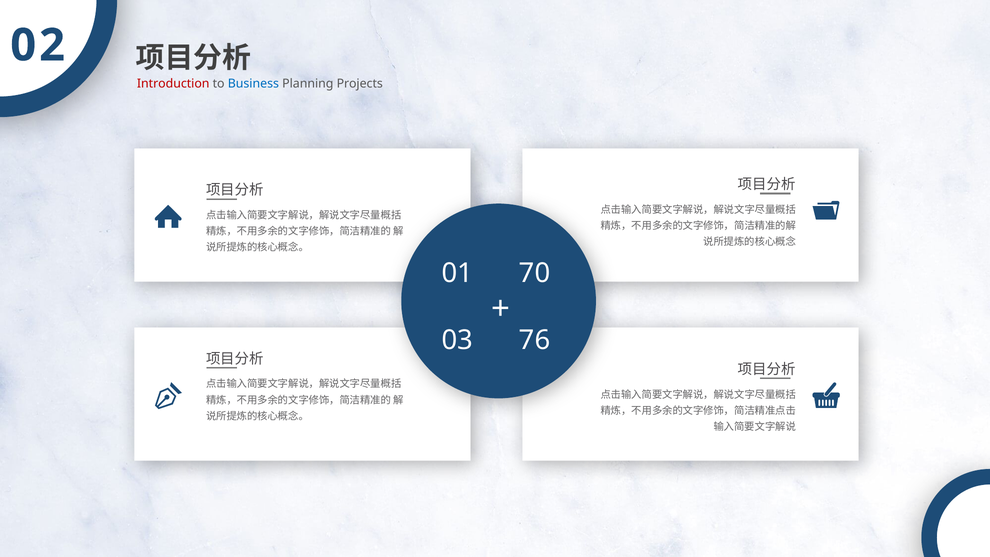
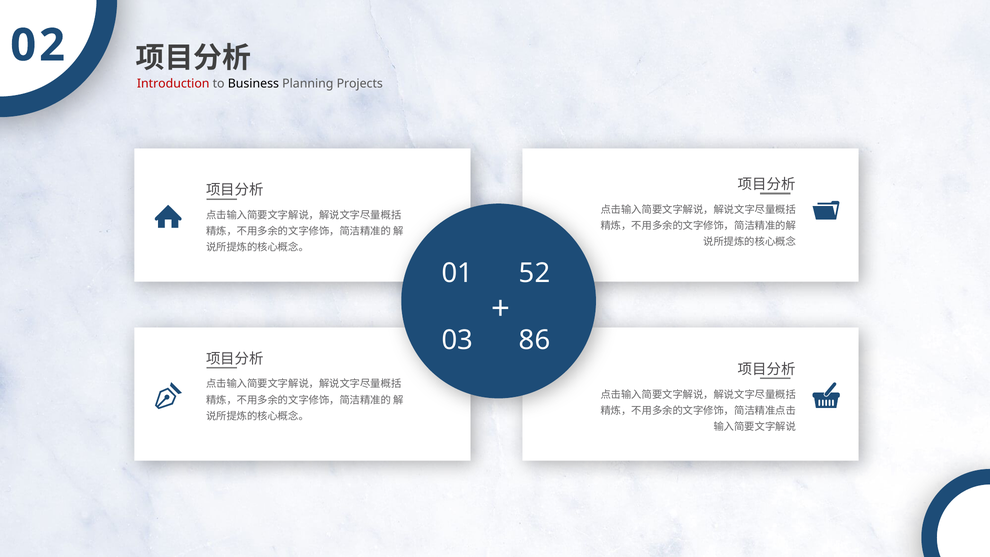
Business colour: blue -> black (253, 84)
70: 70 -> 52 (535, 273)
76: 76 -> 86 (535, 340)
